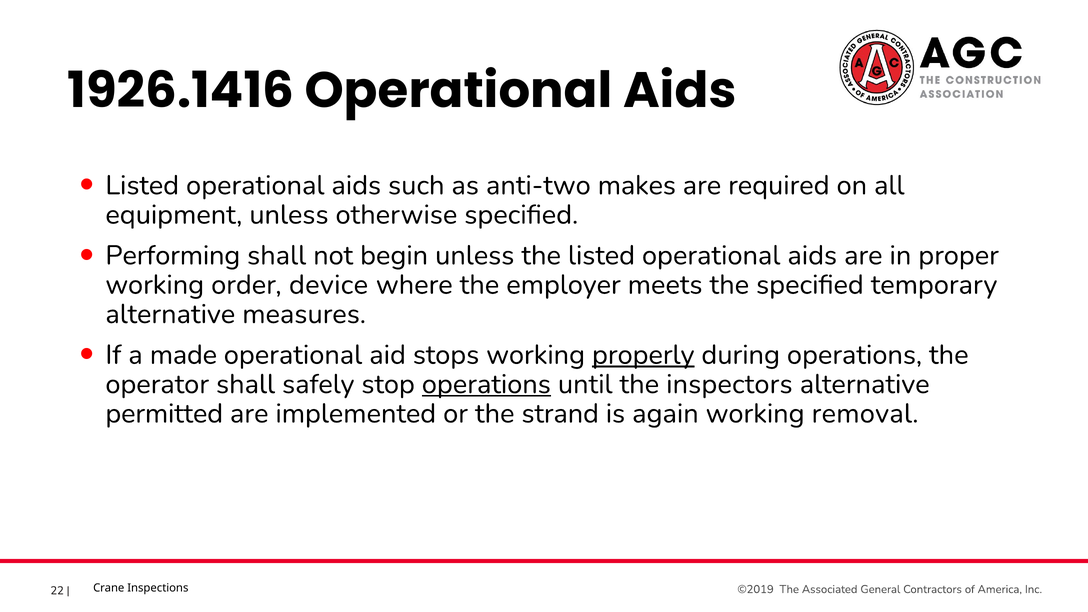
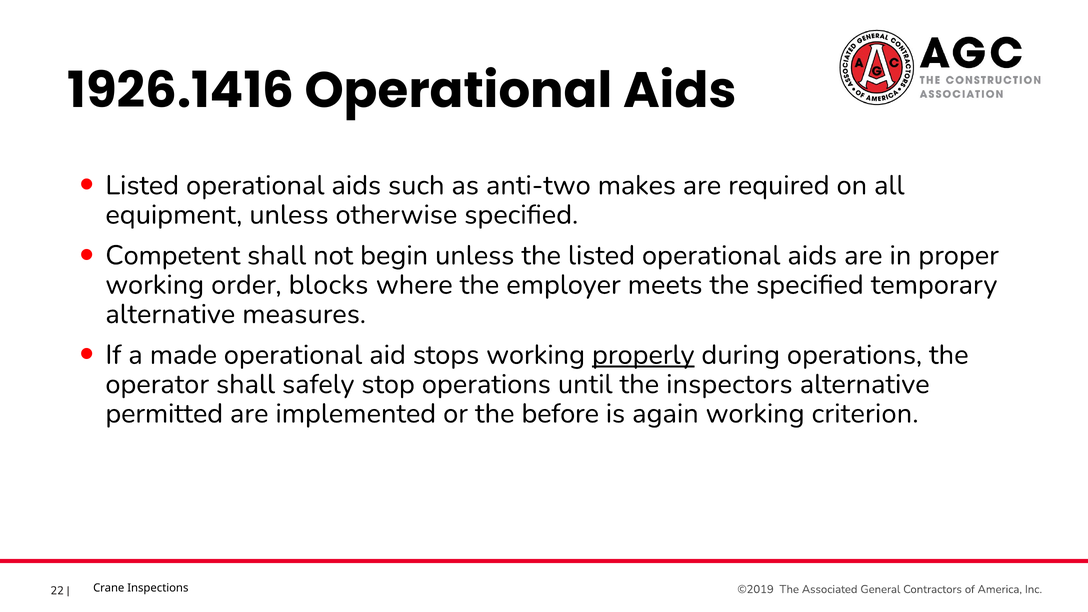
Performing: Performing -> Competent (173, 255)
device: device -> blocks (329, 285)
operations underline: present -> none (486, 384)
strand: strand -> before (560, 414)
removal: removal -> criterion (865, 414)
